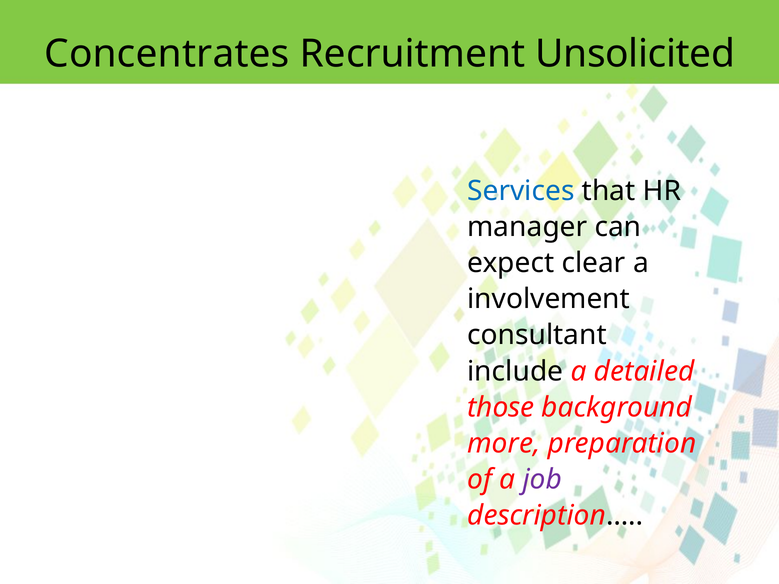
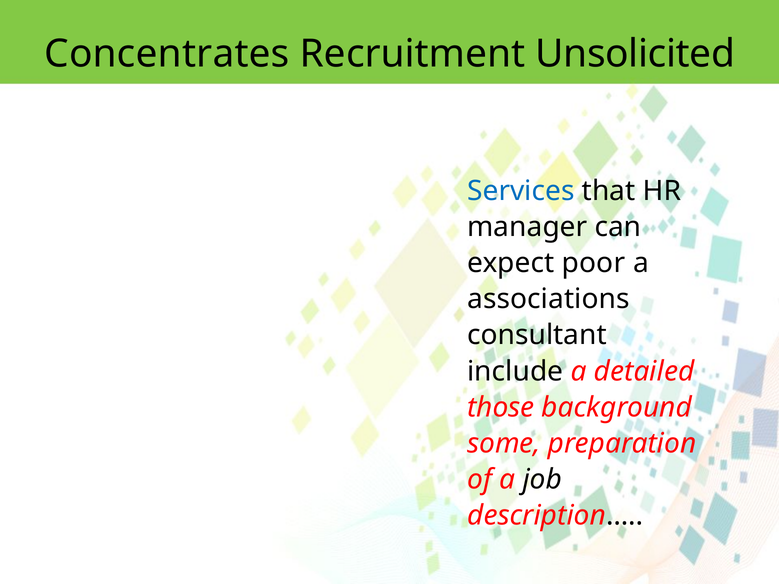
clear: clear -> poor (593, 263)
involvement: involvement -> associations (549, 299)
more: more -> some (504, 444)
job colour: purple -> black (542, 480)
